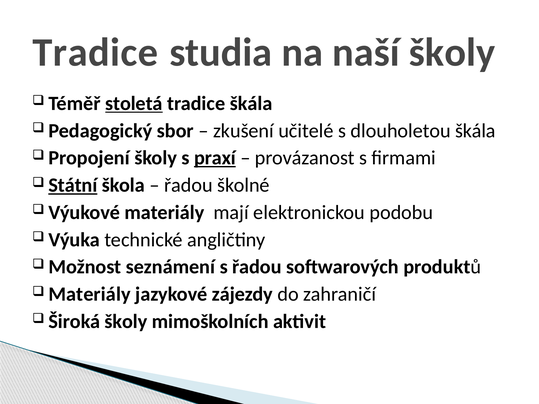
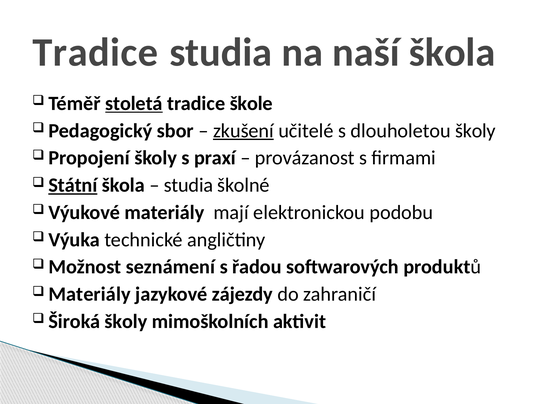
naší školy: školy -> škola (452, 53)
tradice škála: škála -> škole (251, 104)
zkušení underline: none -> present (243, 131)
dlouholetou škála: škála -> školy (475, 131)
praxí underline: present -> none (215, 158)
řadou: řadou -> studia (189, 185)
